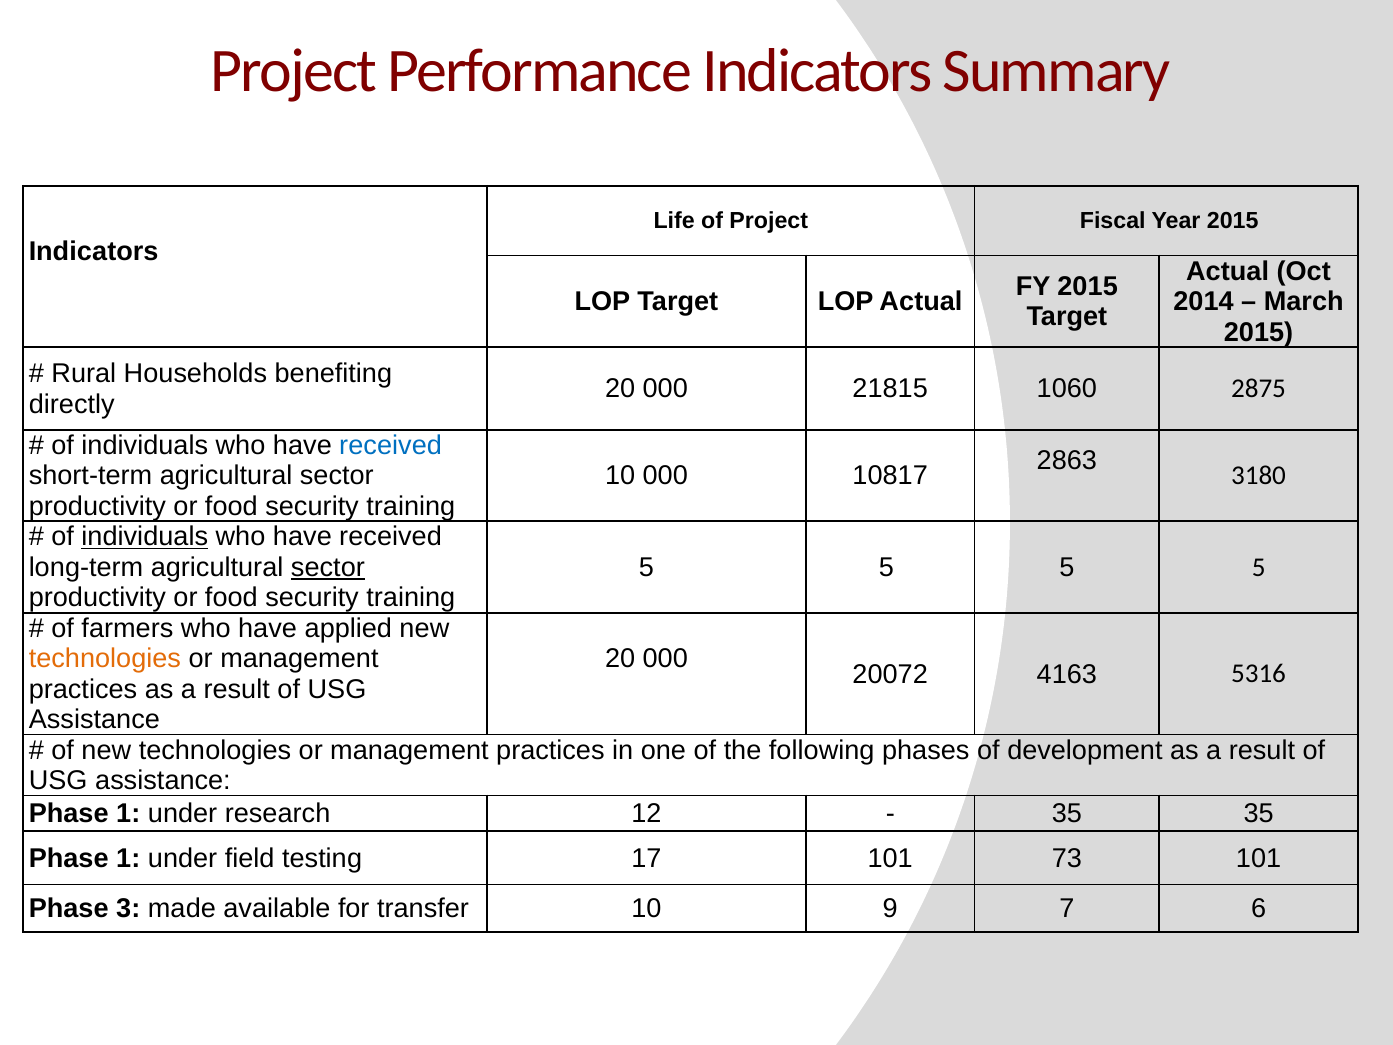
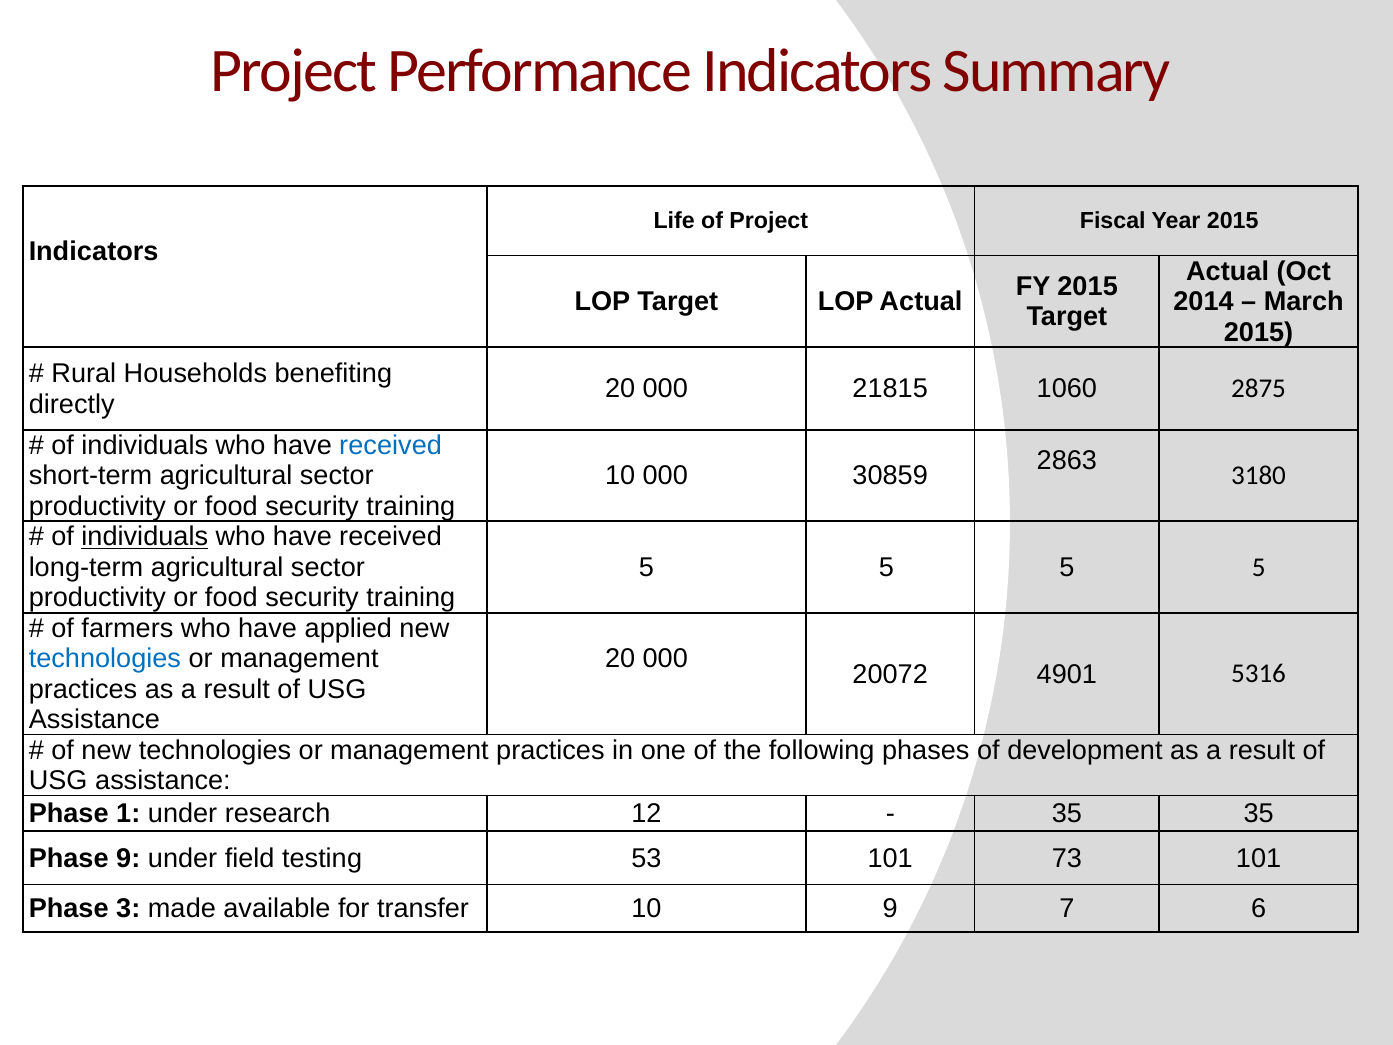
10817: 10817 -> 30859 (890, 476)
sector underline: present -> none (328, 567)
technologies colour: orange -> blue (105, 659)
4163: 4163 -> 4901 (1067, 674)
1: 1 -> 9 (128, 858)
17: 17 -> 53 (646, 858)
